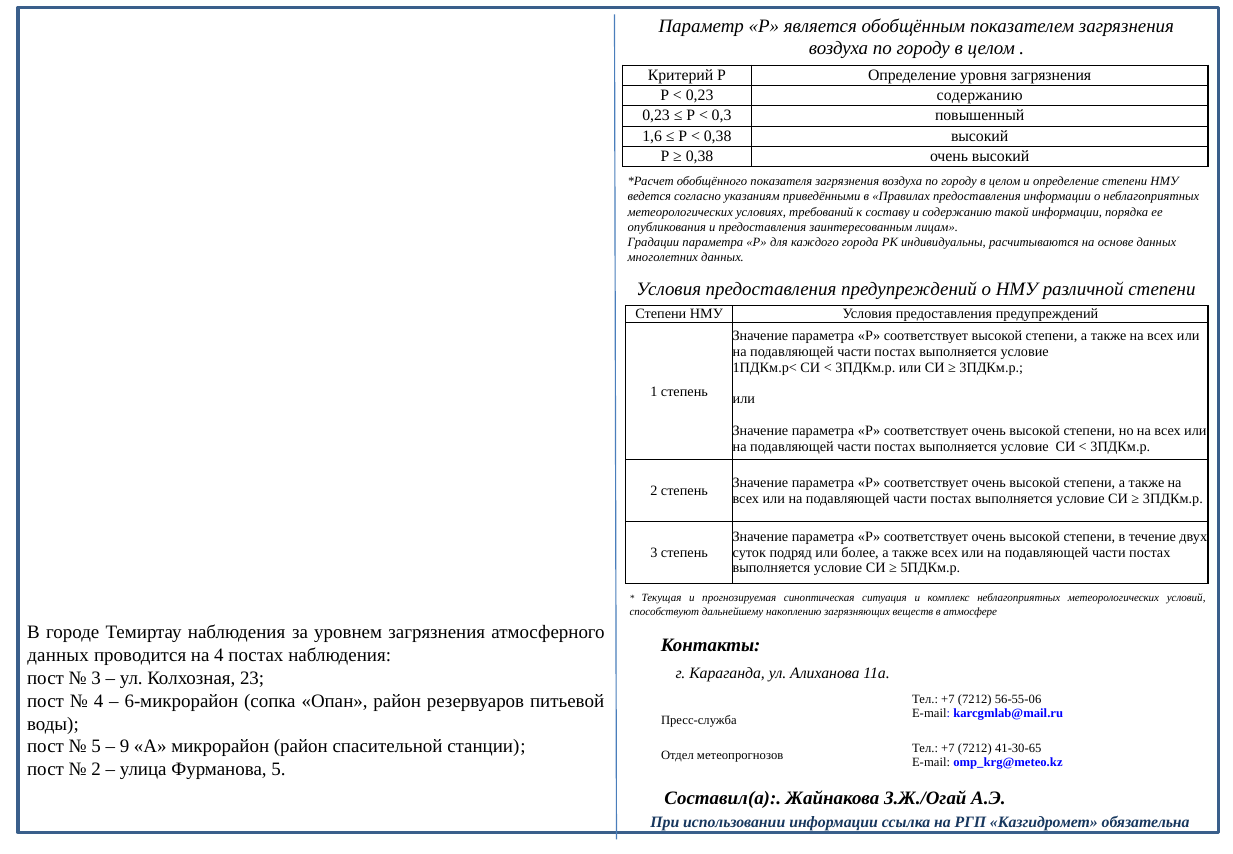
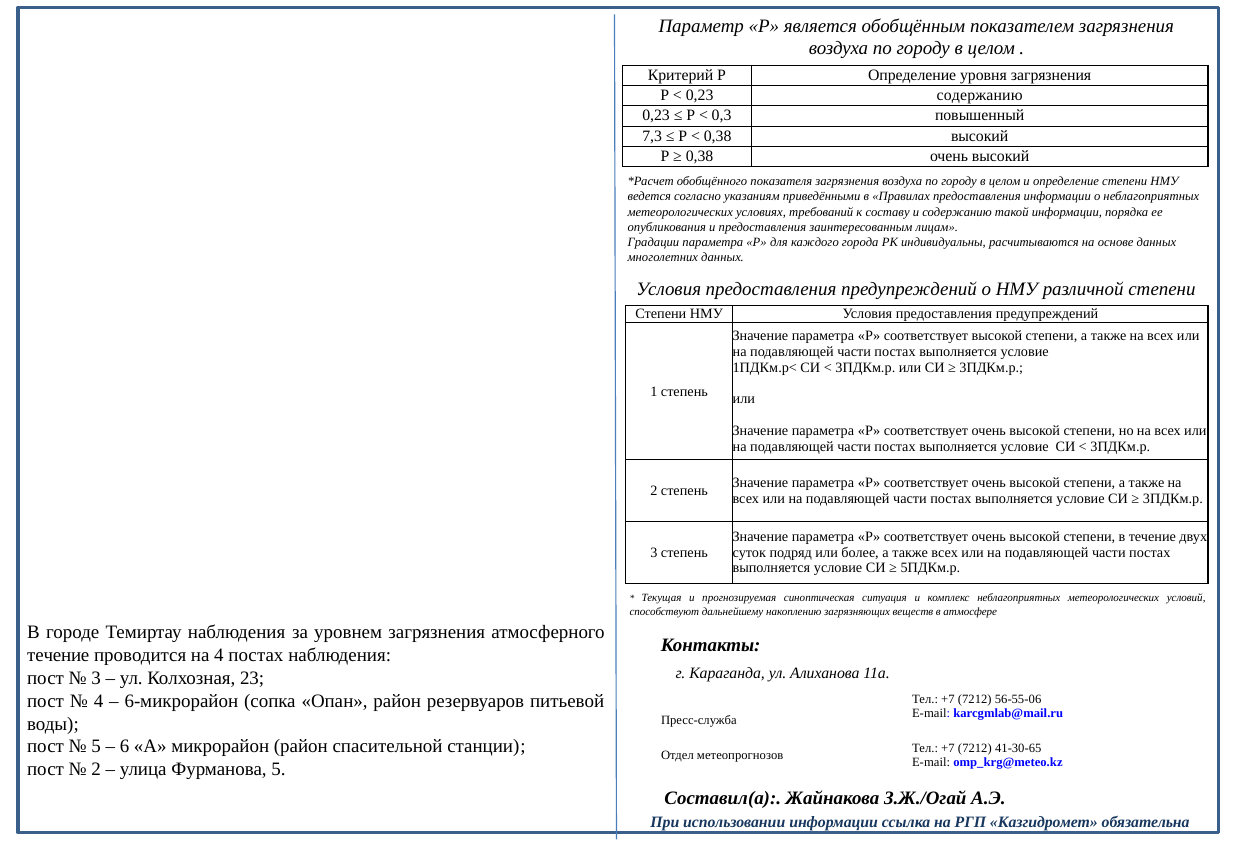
1,6: 1,6 -> 7,3 (652, 136)
данных: данных -> течение (58, 655)
9: 9 -> 6 (125, 746)
